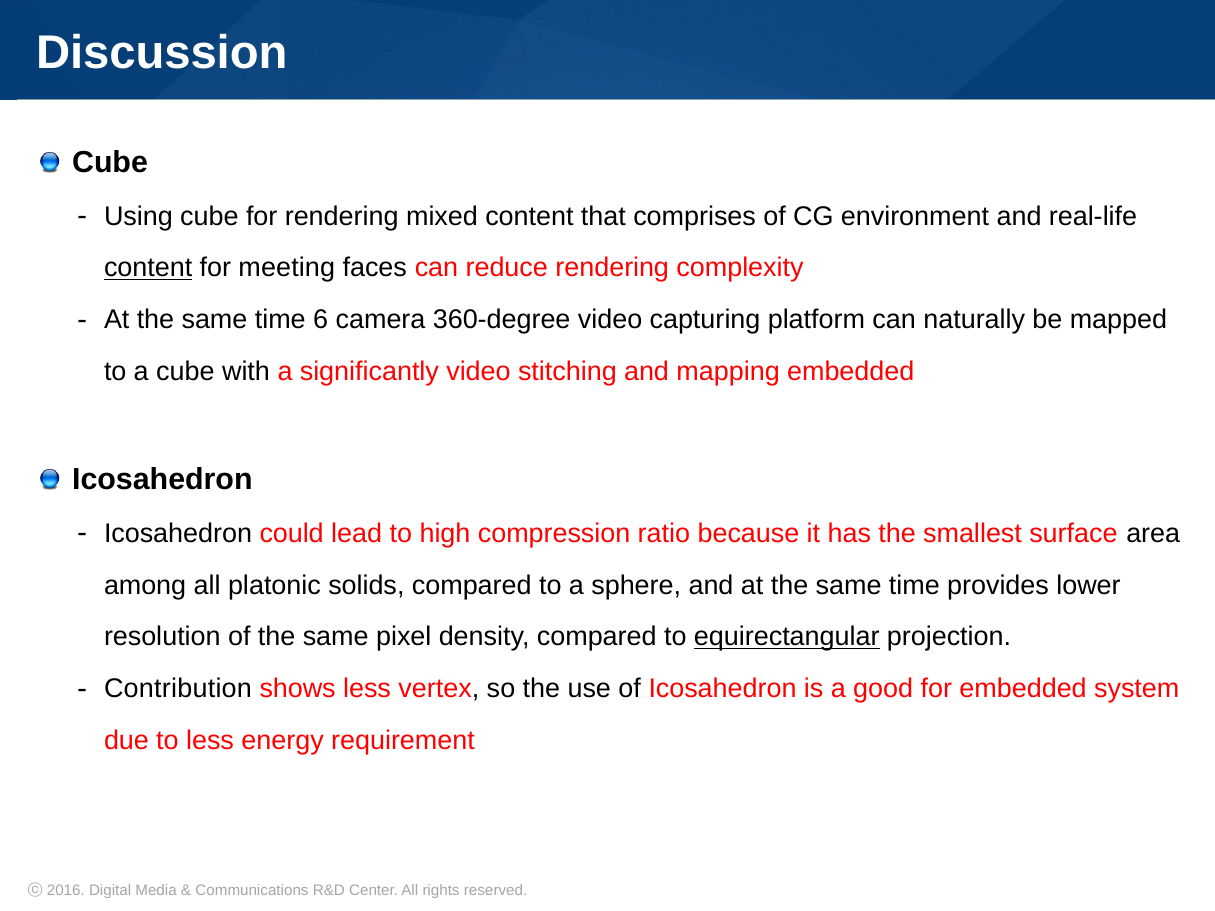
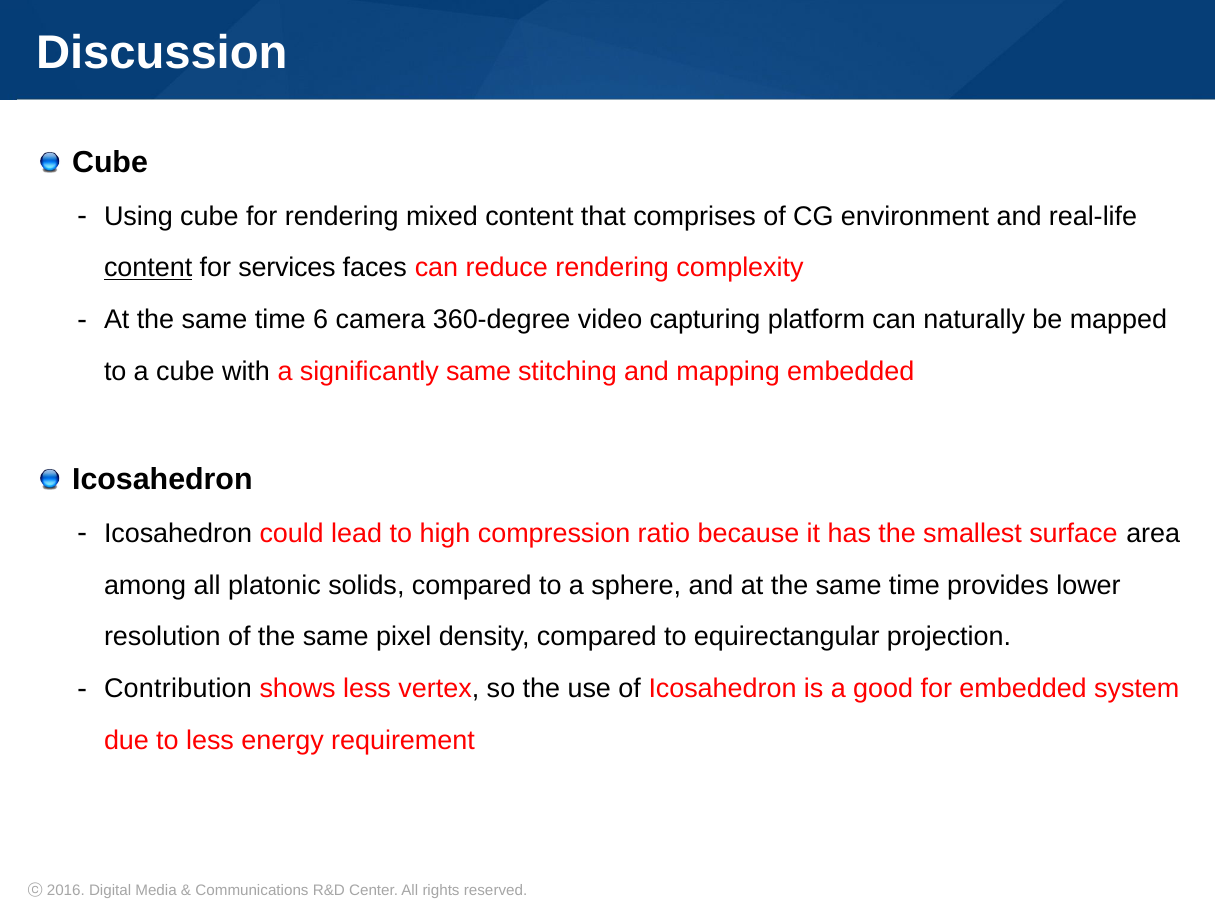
meeting: meeting -> services (287, 268)
significantly video: video -> same (479, 372)
equirectangular underline: present -> none (787, 637)
